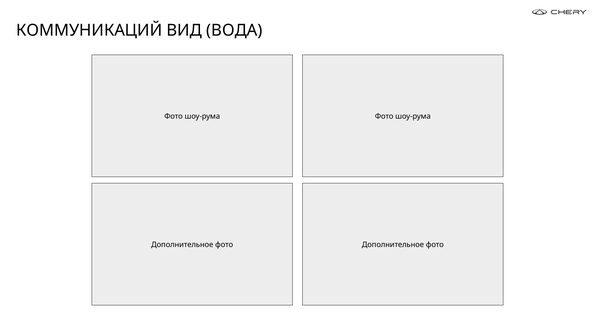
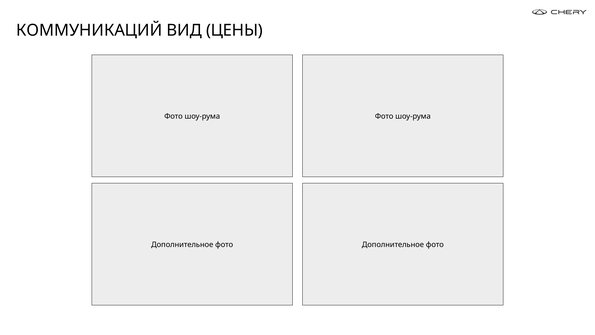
ВОДА: ВОДА -> ЦЕНЫ (235, 30)
